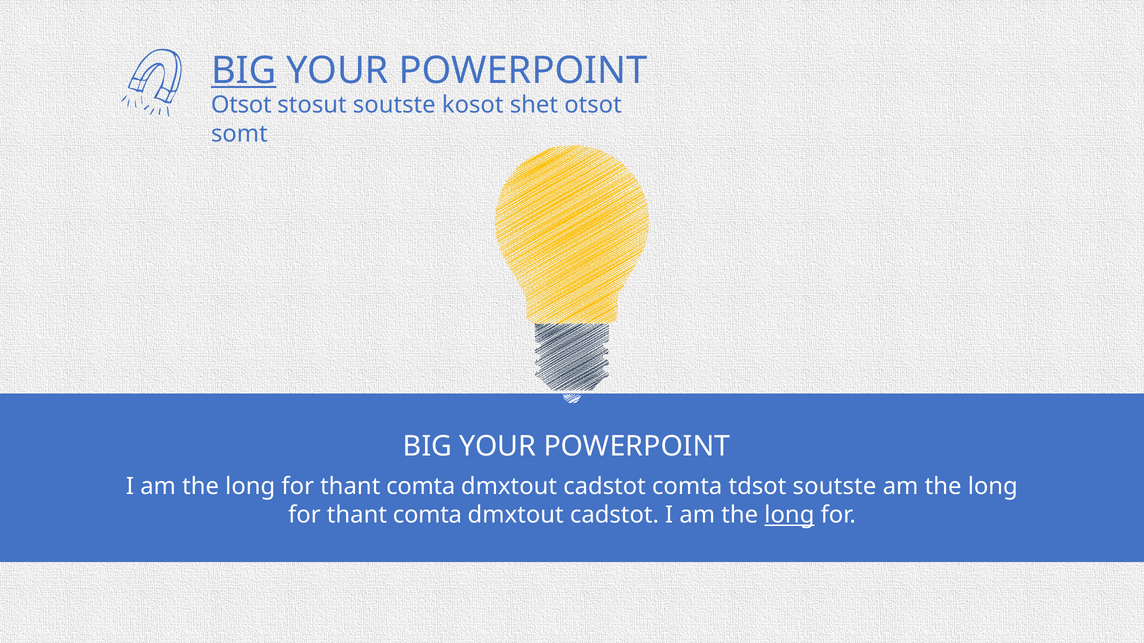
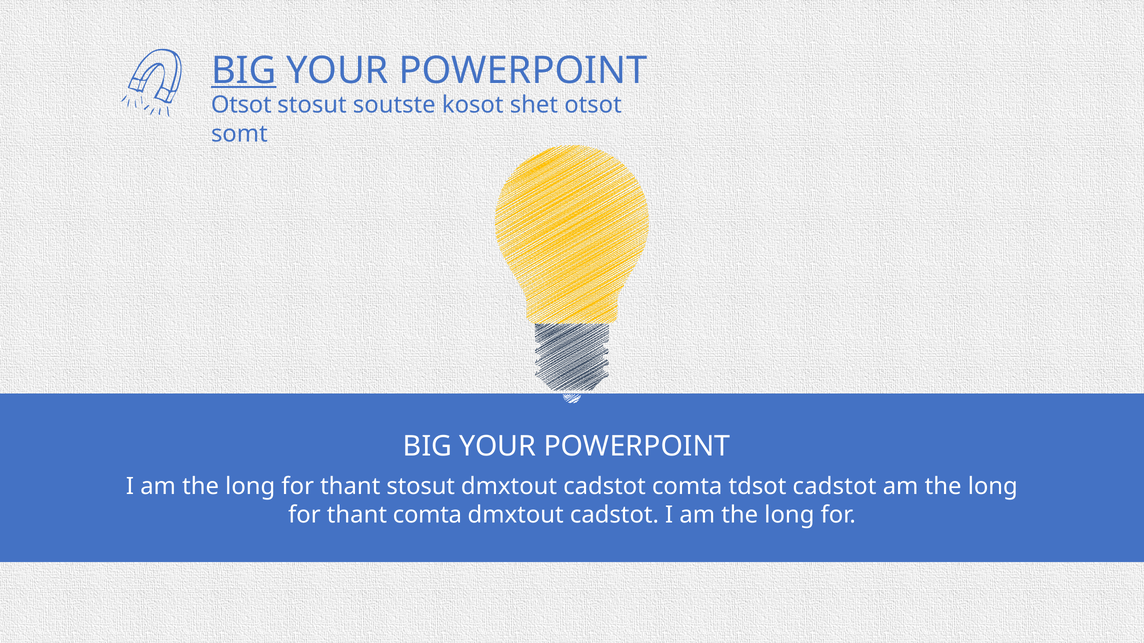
comta: comta -> stosut (421, 487)
tdsot soutste: soutste -> cadstot (834, 487)
long underline: present -> none (789, 515)
